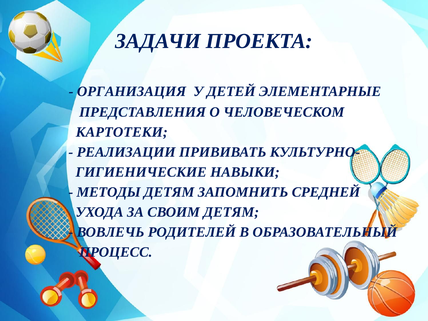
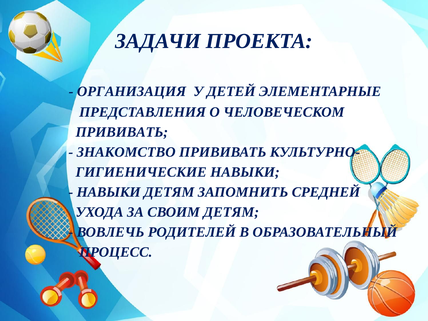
КАРТОТЕКИ: КАРТОТЕКИ -> ПРИВИВАТЬ (122, 132)
РЕАЛИЗАЦИИ: РЕАЛИЗАЦИИ -> ЗНАКОМСТВО (126, 152)
МЕТОДЫ: МЕТОДЫ -> НАВЫКИ (109, 192)
